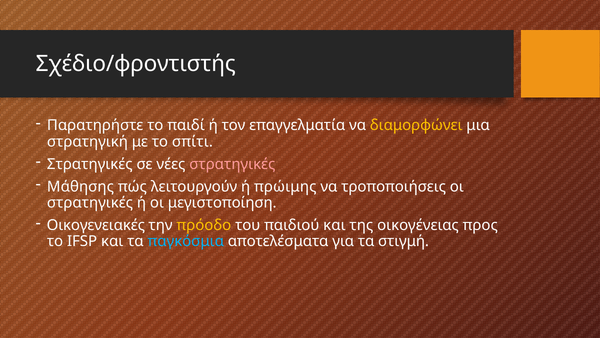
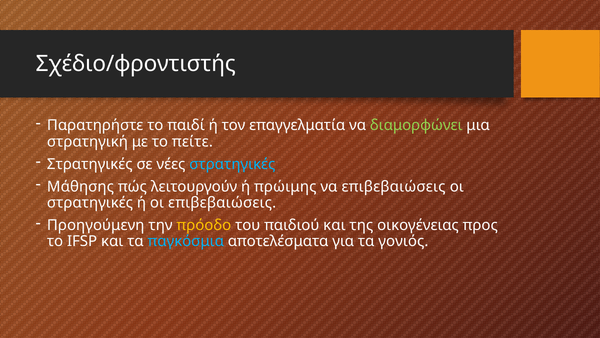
διαμορφώνει colour: yellow -> light green (416, 125)
σπίτι: σπίτι -> πείτε (192, 141)
στρατηγικές colour: pink -> light blue (232, 164)
να τροποποιήσεις: τροποποιήσεις -> επιβεβαιώσεις (394, 186)
οι μεγιστοποίηση: μεγιστοποίηση -> επιβεβαιώσεις (222, 203)
Οικογενειακές: Οικογενειακές -> Προηγούμενη (96, 225)
στιγμή: στιγμή -> γονιός (403, 241)
